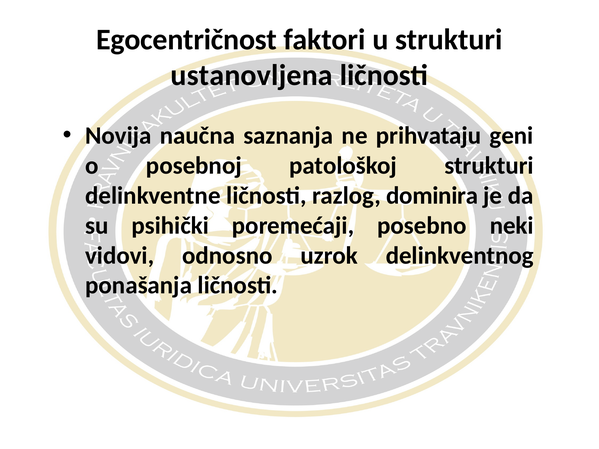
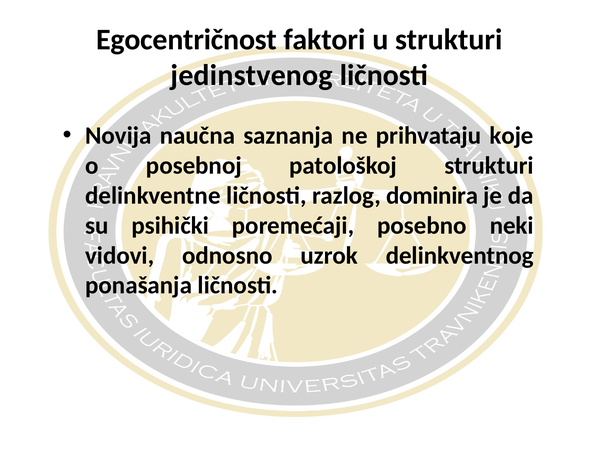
ustanovljena: ustanovljena -> jedinstvenog (252, 75)
geni: geni -> koje (512, 136)
